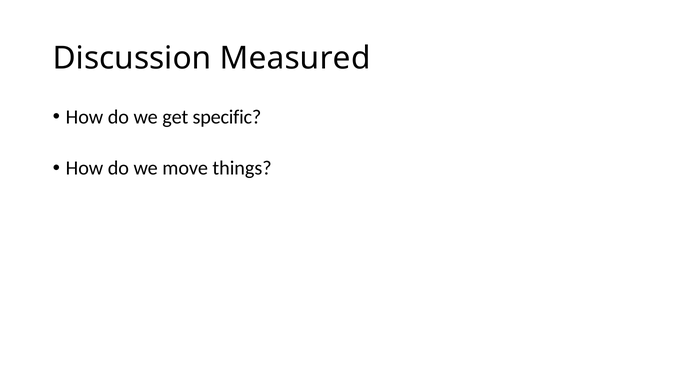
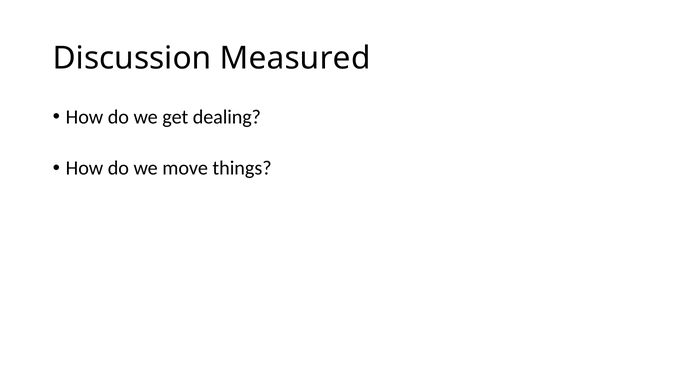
specific: specific -> dealing (227, 117)
